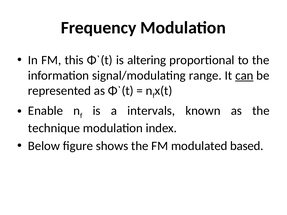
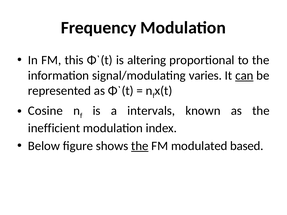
range: range -> varies (205, 76)
Enable: Enable -> Cosine (45, 111)
technique: technique -> inefficient (54, 128)
the underline: none -> present (140, 146)
